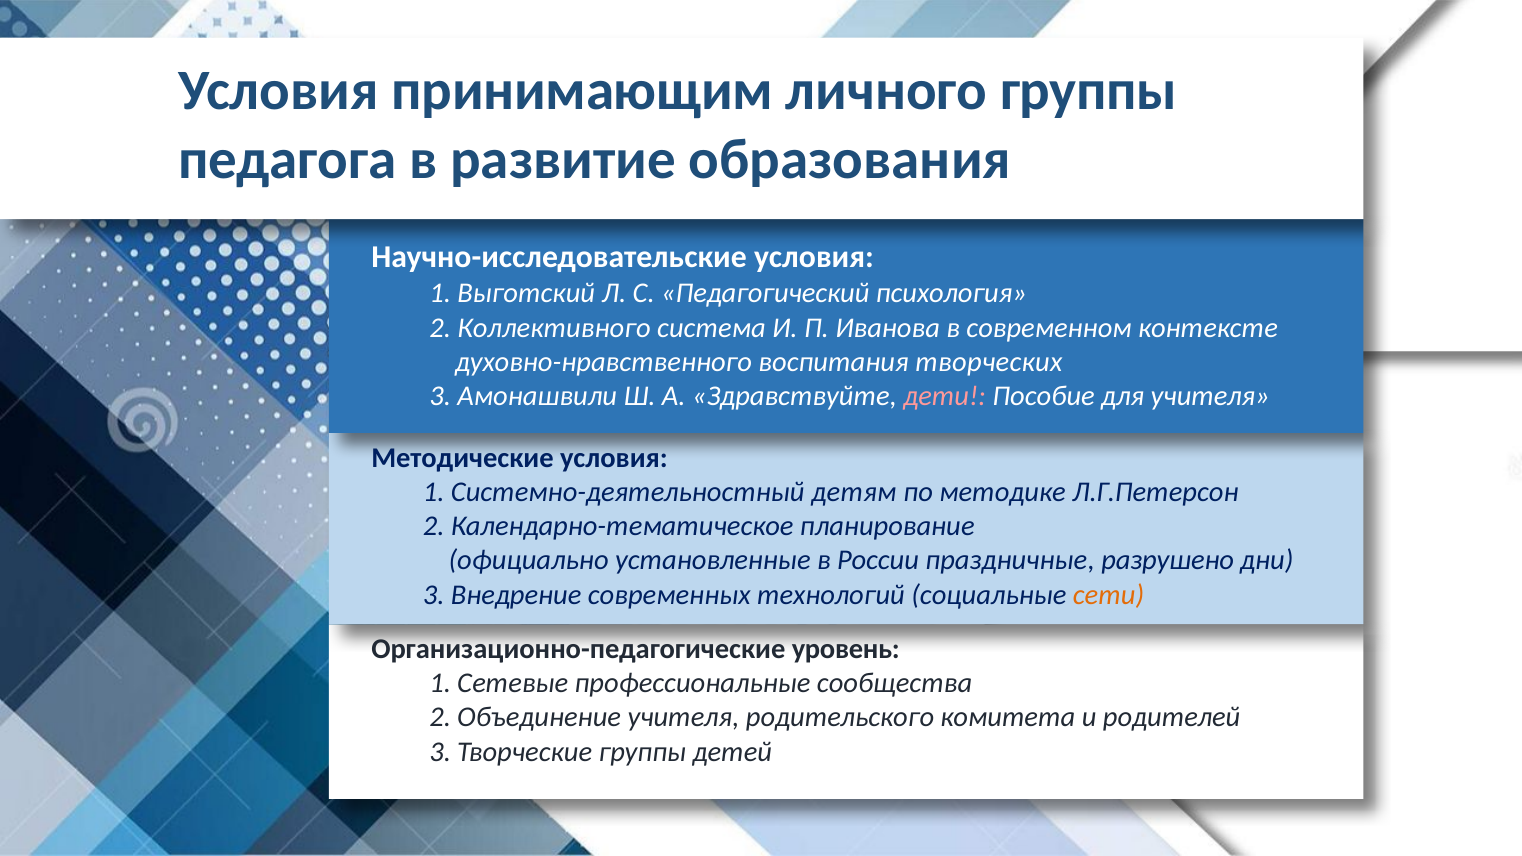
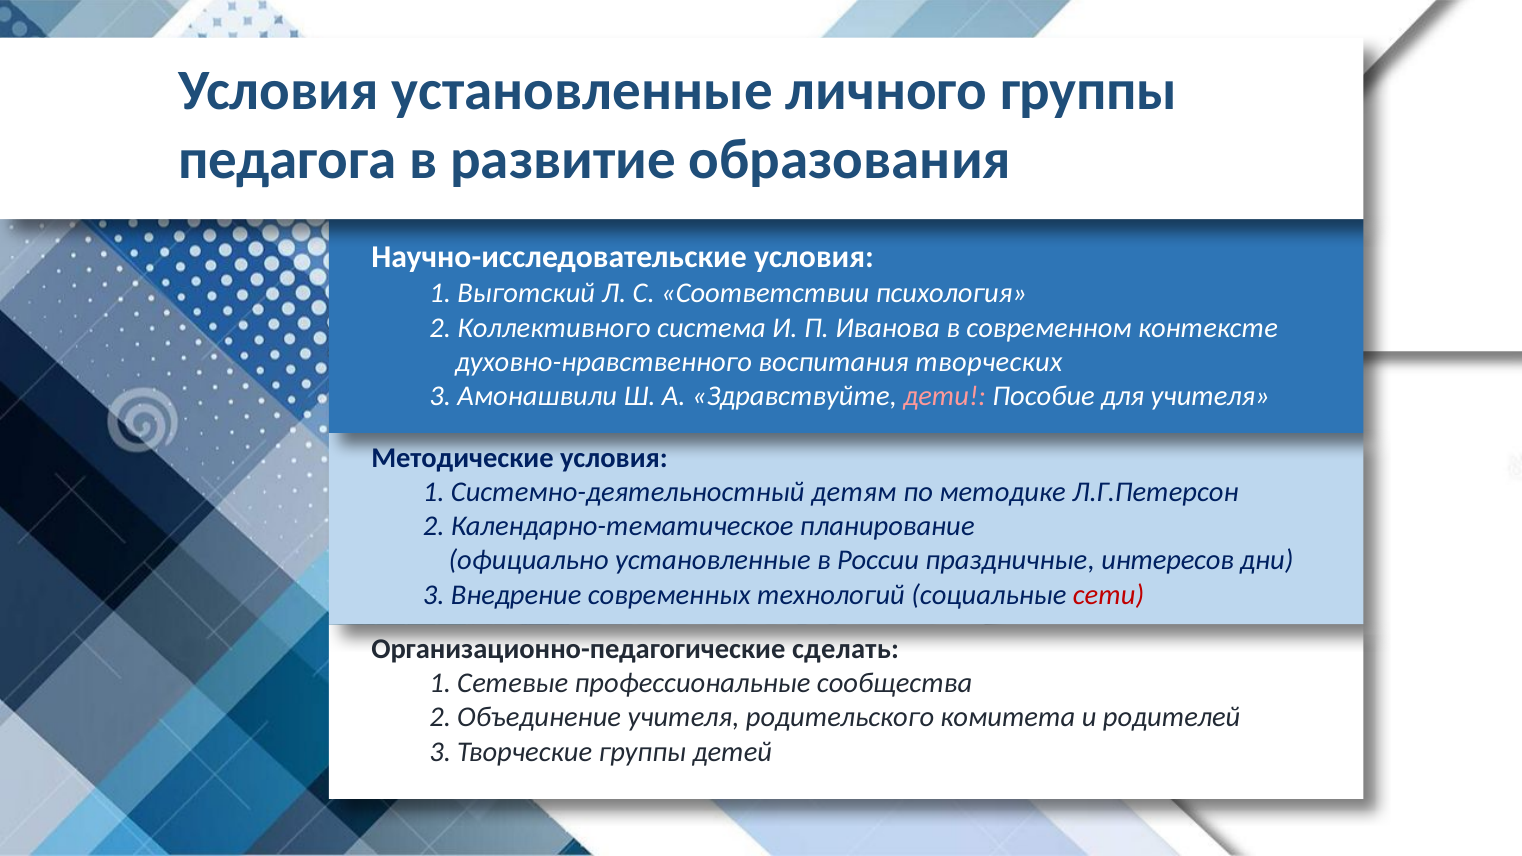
Условия принимающим: принимающим -> установленные (582, 91)
Педагогический: Педагогический -> Соответствии (765, 293)
разрушено: разрушено -> интересов (1168, 560)
сети colour: orange -> red (1109, 595)
уровень: уровень -> сделать (846, 649)
